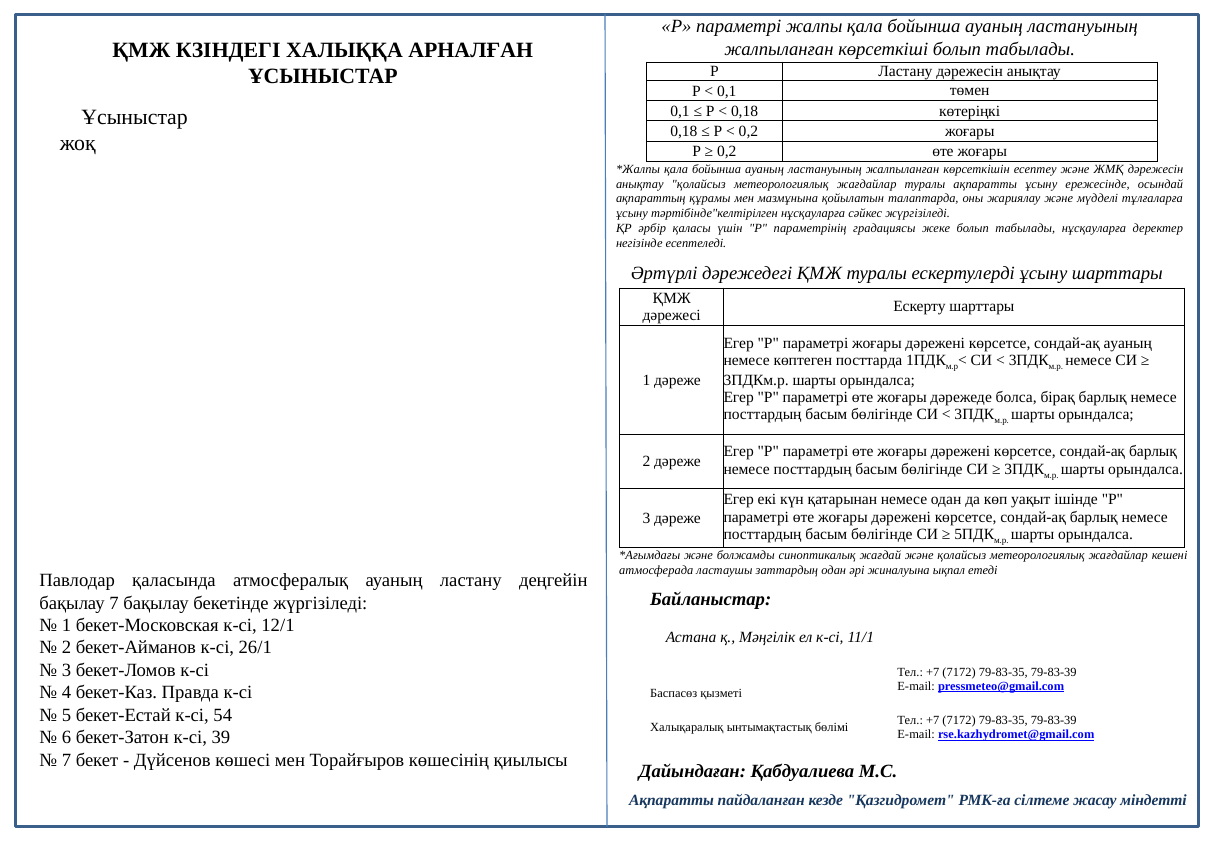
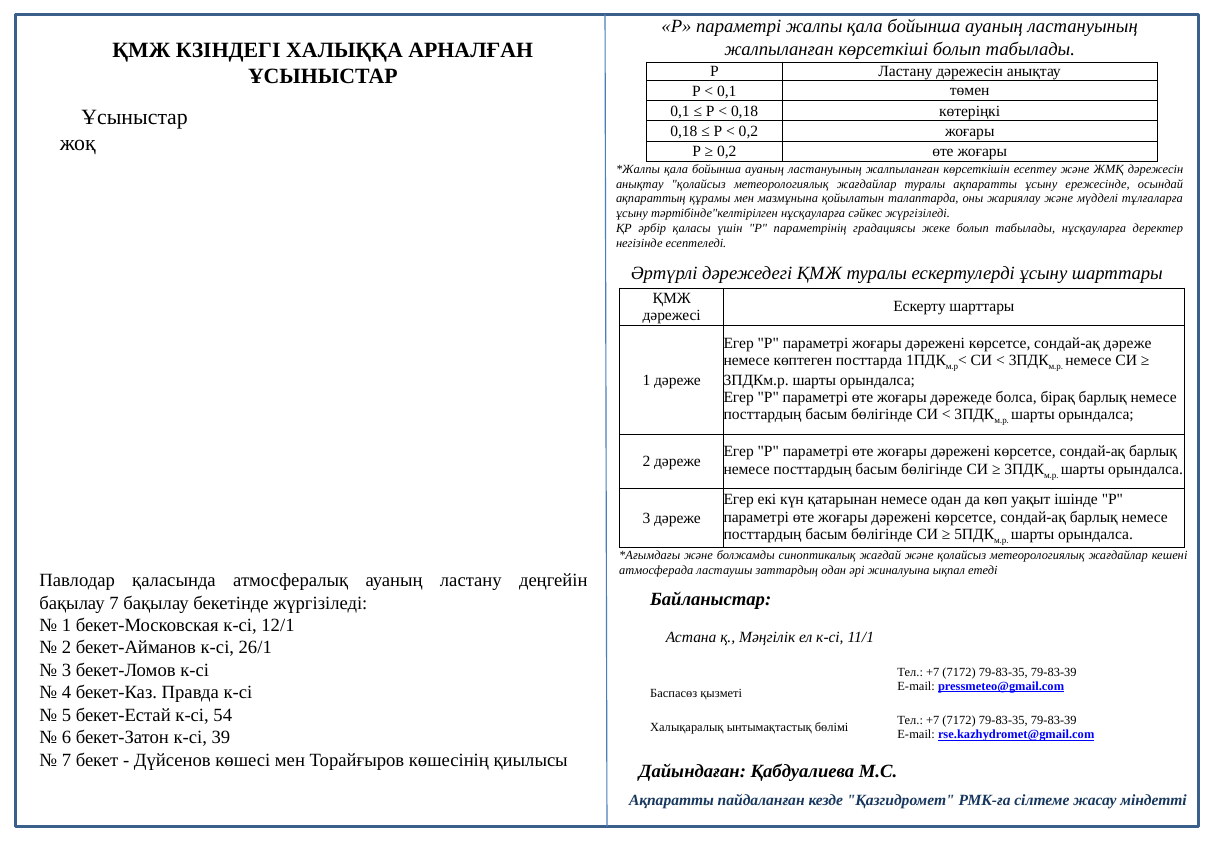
сондай-ақ ауаның: ауаның -> дәреже (1128, 343)
